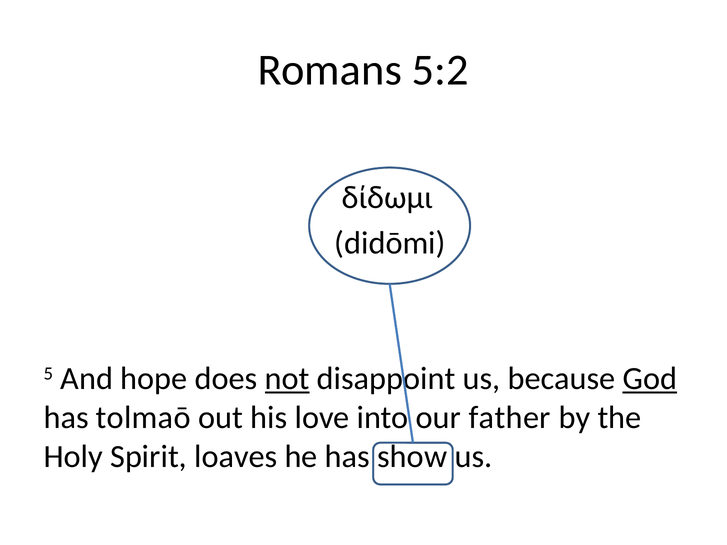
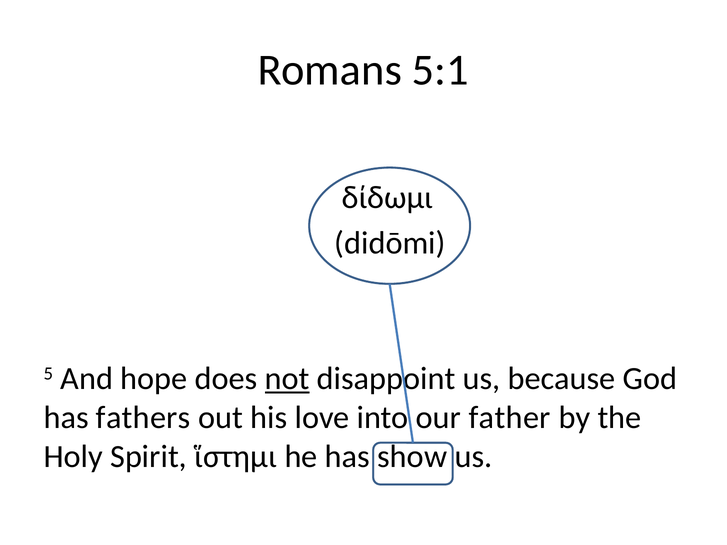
5:2: 5:2 -> 5:1 (440, 70)
God underline: present -> none (650, 379)
tolmaō: tolmaō -> fathers (143, 418)
loaves: loaves -> ἵστημι (236, 457)
